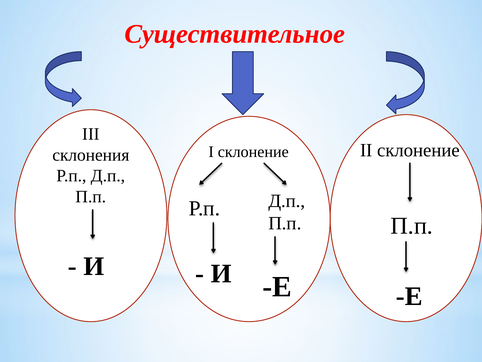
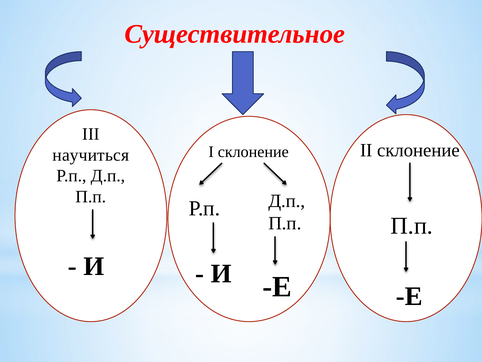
склонения: склонения -> научиться (91, 155)
